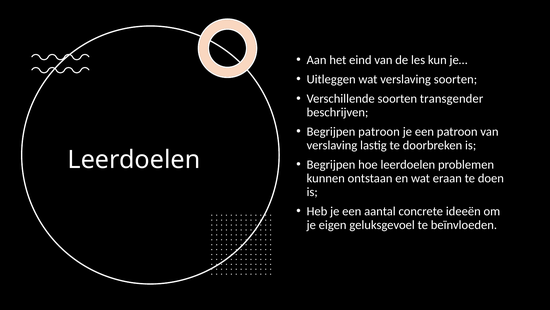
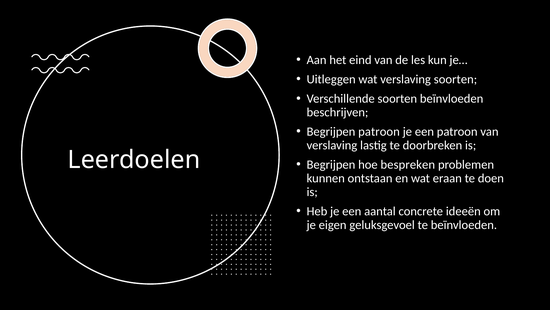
soorten transgender: transgender -> beïnvloeden (452, 98)
hoe leerdoelen: leerdoelen -> bespreken (408, 164)
